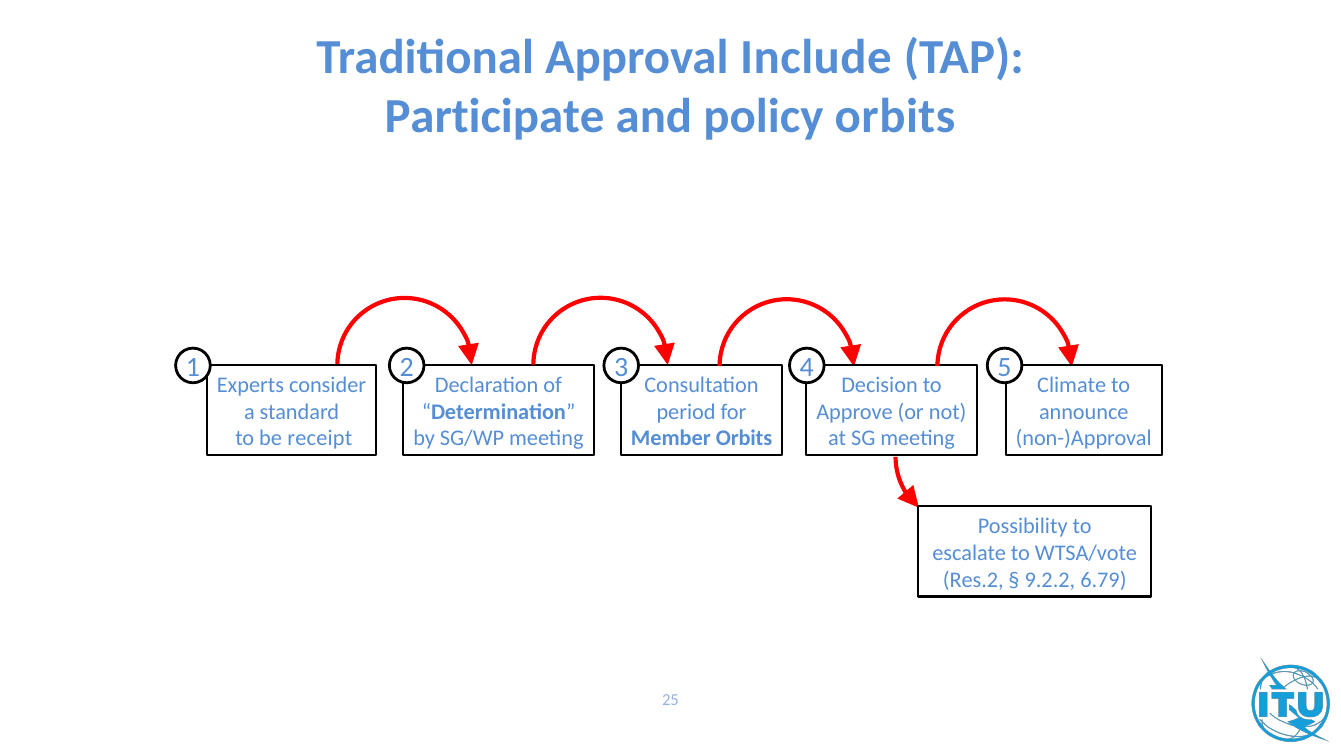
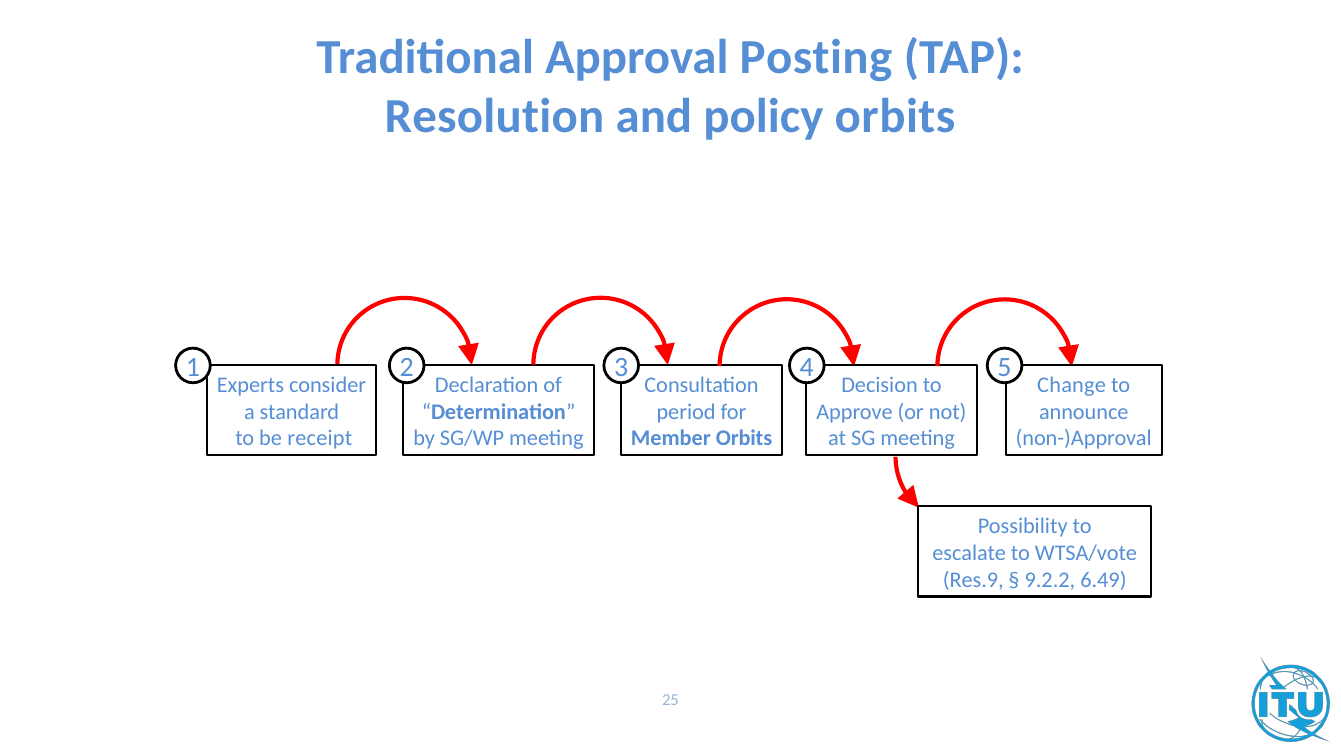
Include: Include -> Posting (816, 58)
Participate: Participate -> Resolution (494, 116)
Climate: Climate -> Change (1072, 385)
Res.2: Res.2 -> Res.9 (973, 580)
6.79: 6.79 -> 6.49 (1103, 580)
